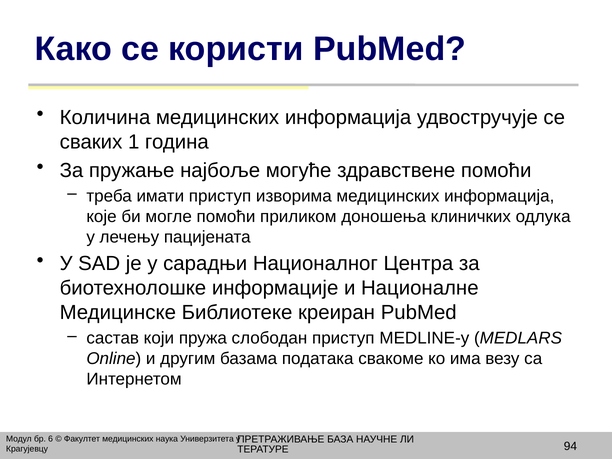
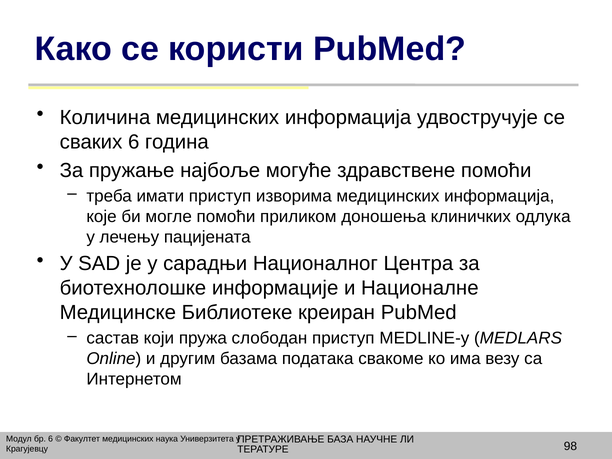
сваких 1: 1 -> 6 (134, 142)
94: 94 -> 98 (570, 446)
